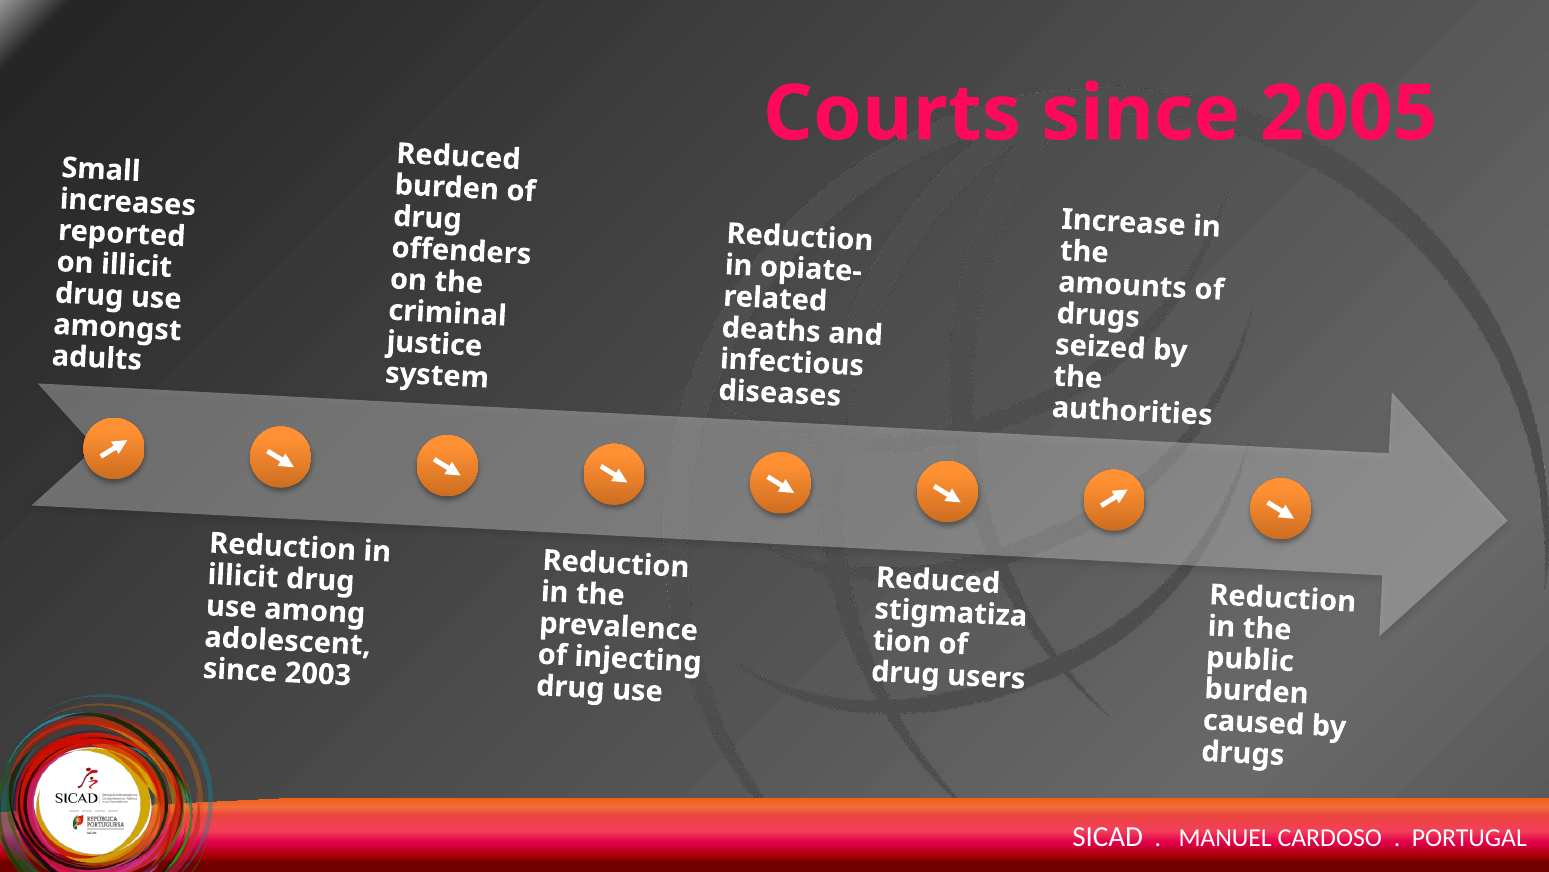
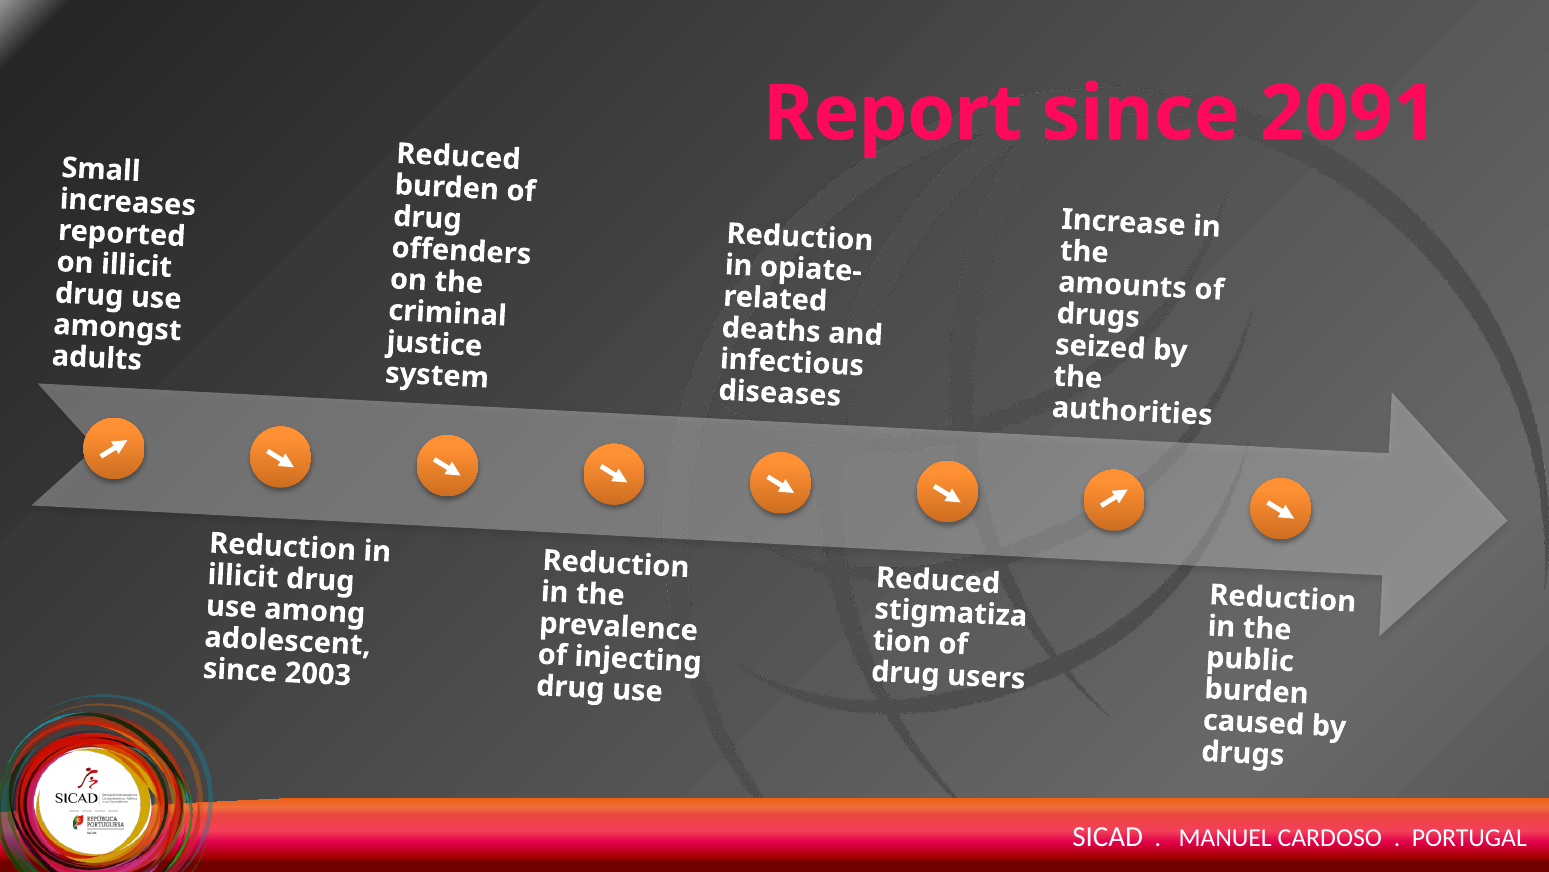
Courts: Courts -> Report (893, 114)
2005: 2005 -> 2091 (1349, 114)
